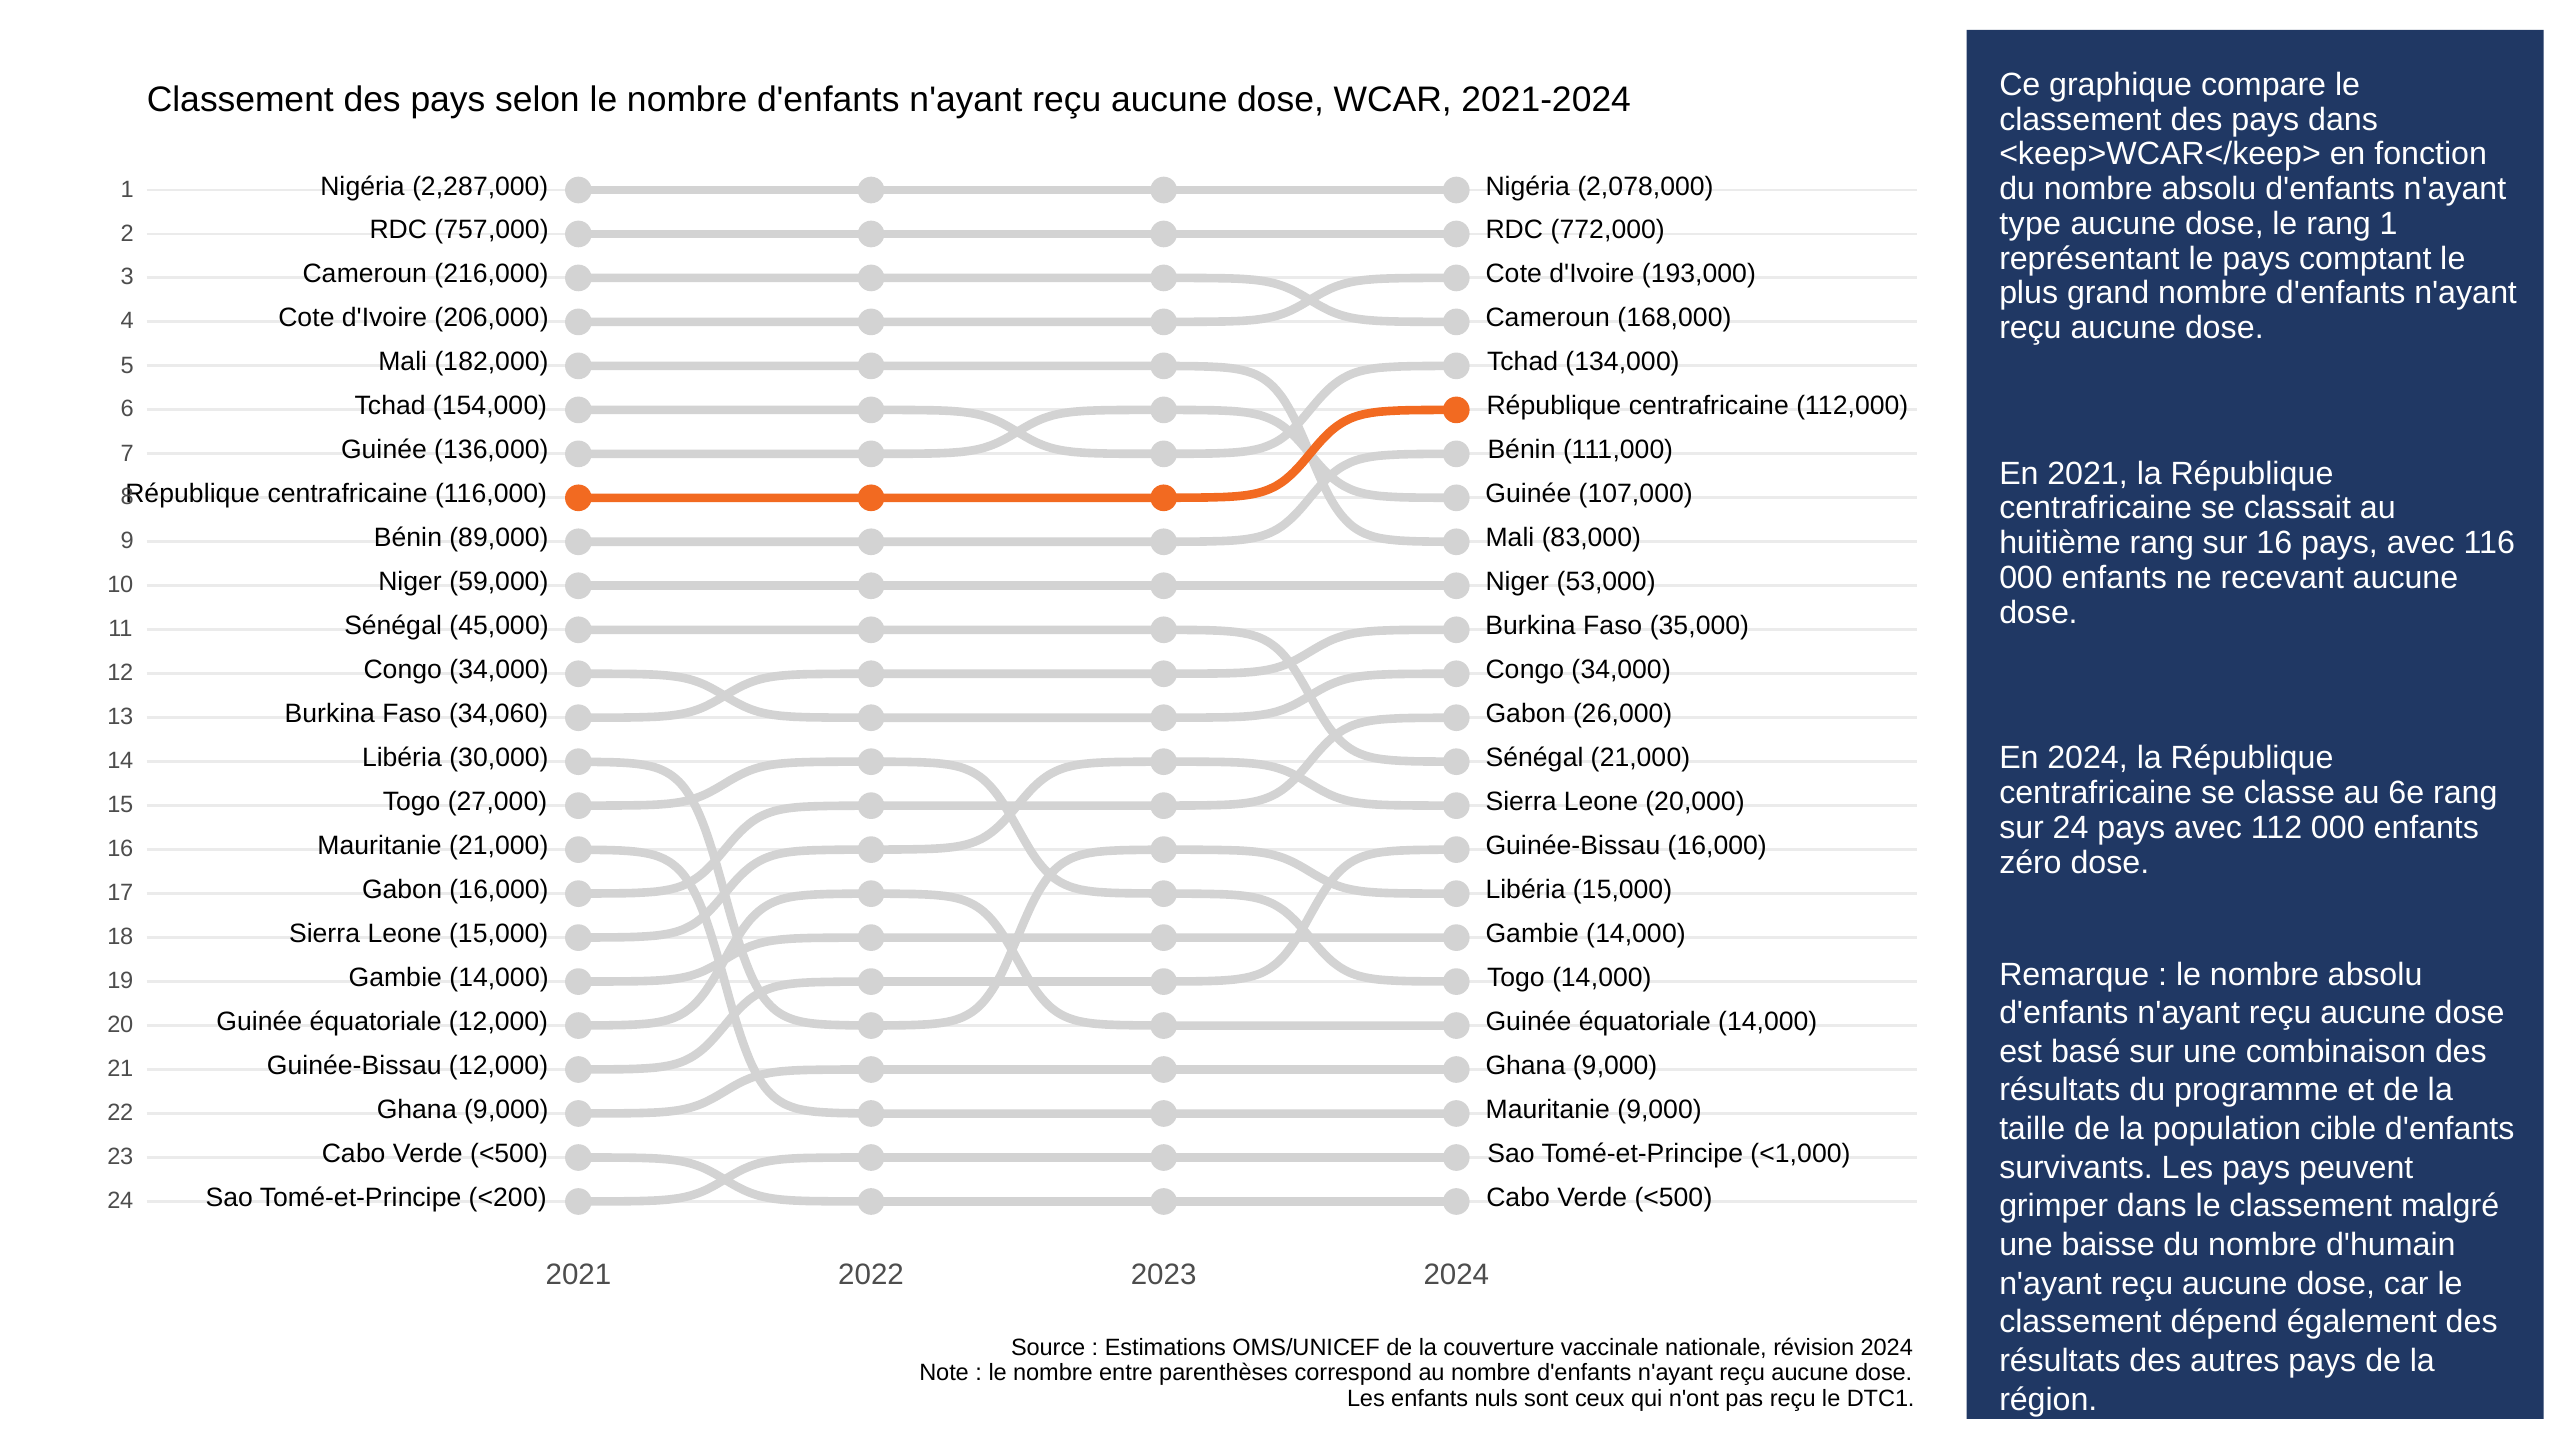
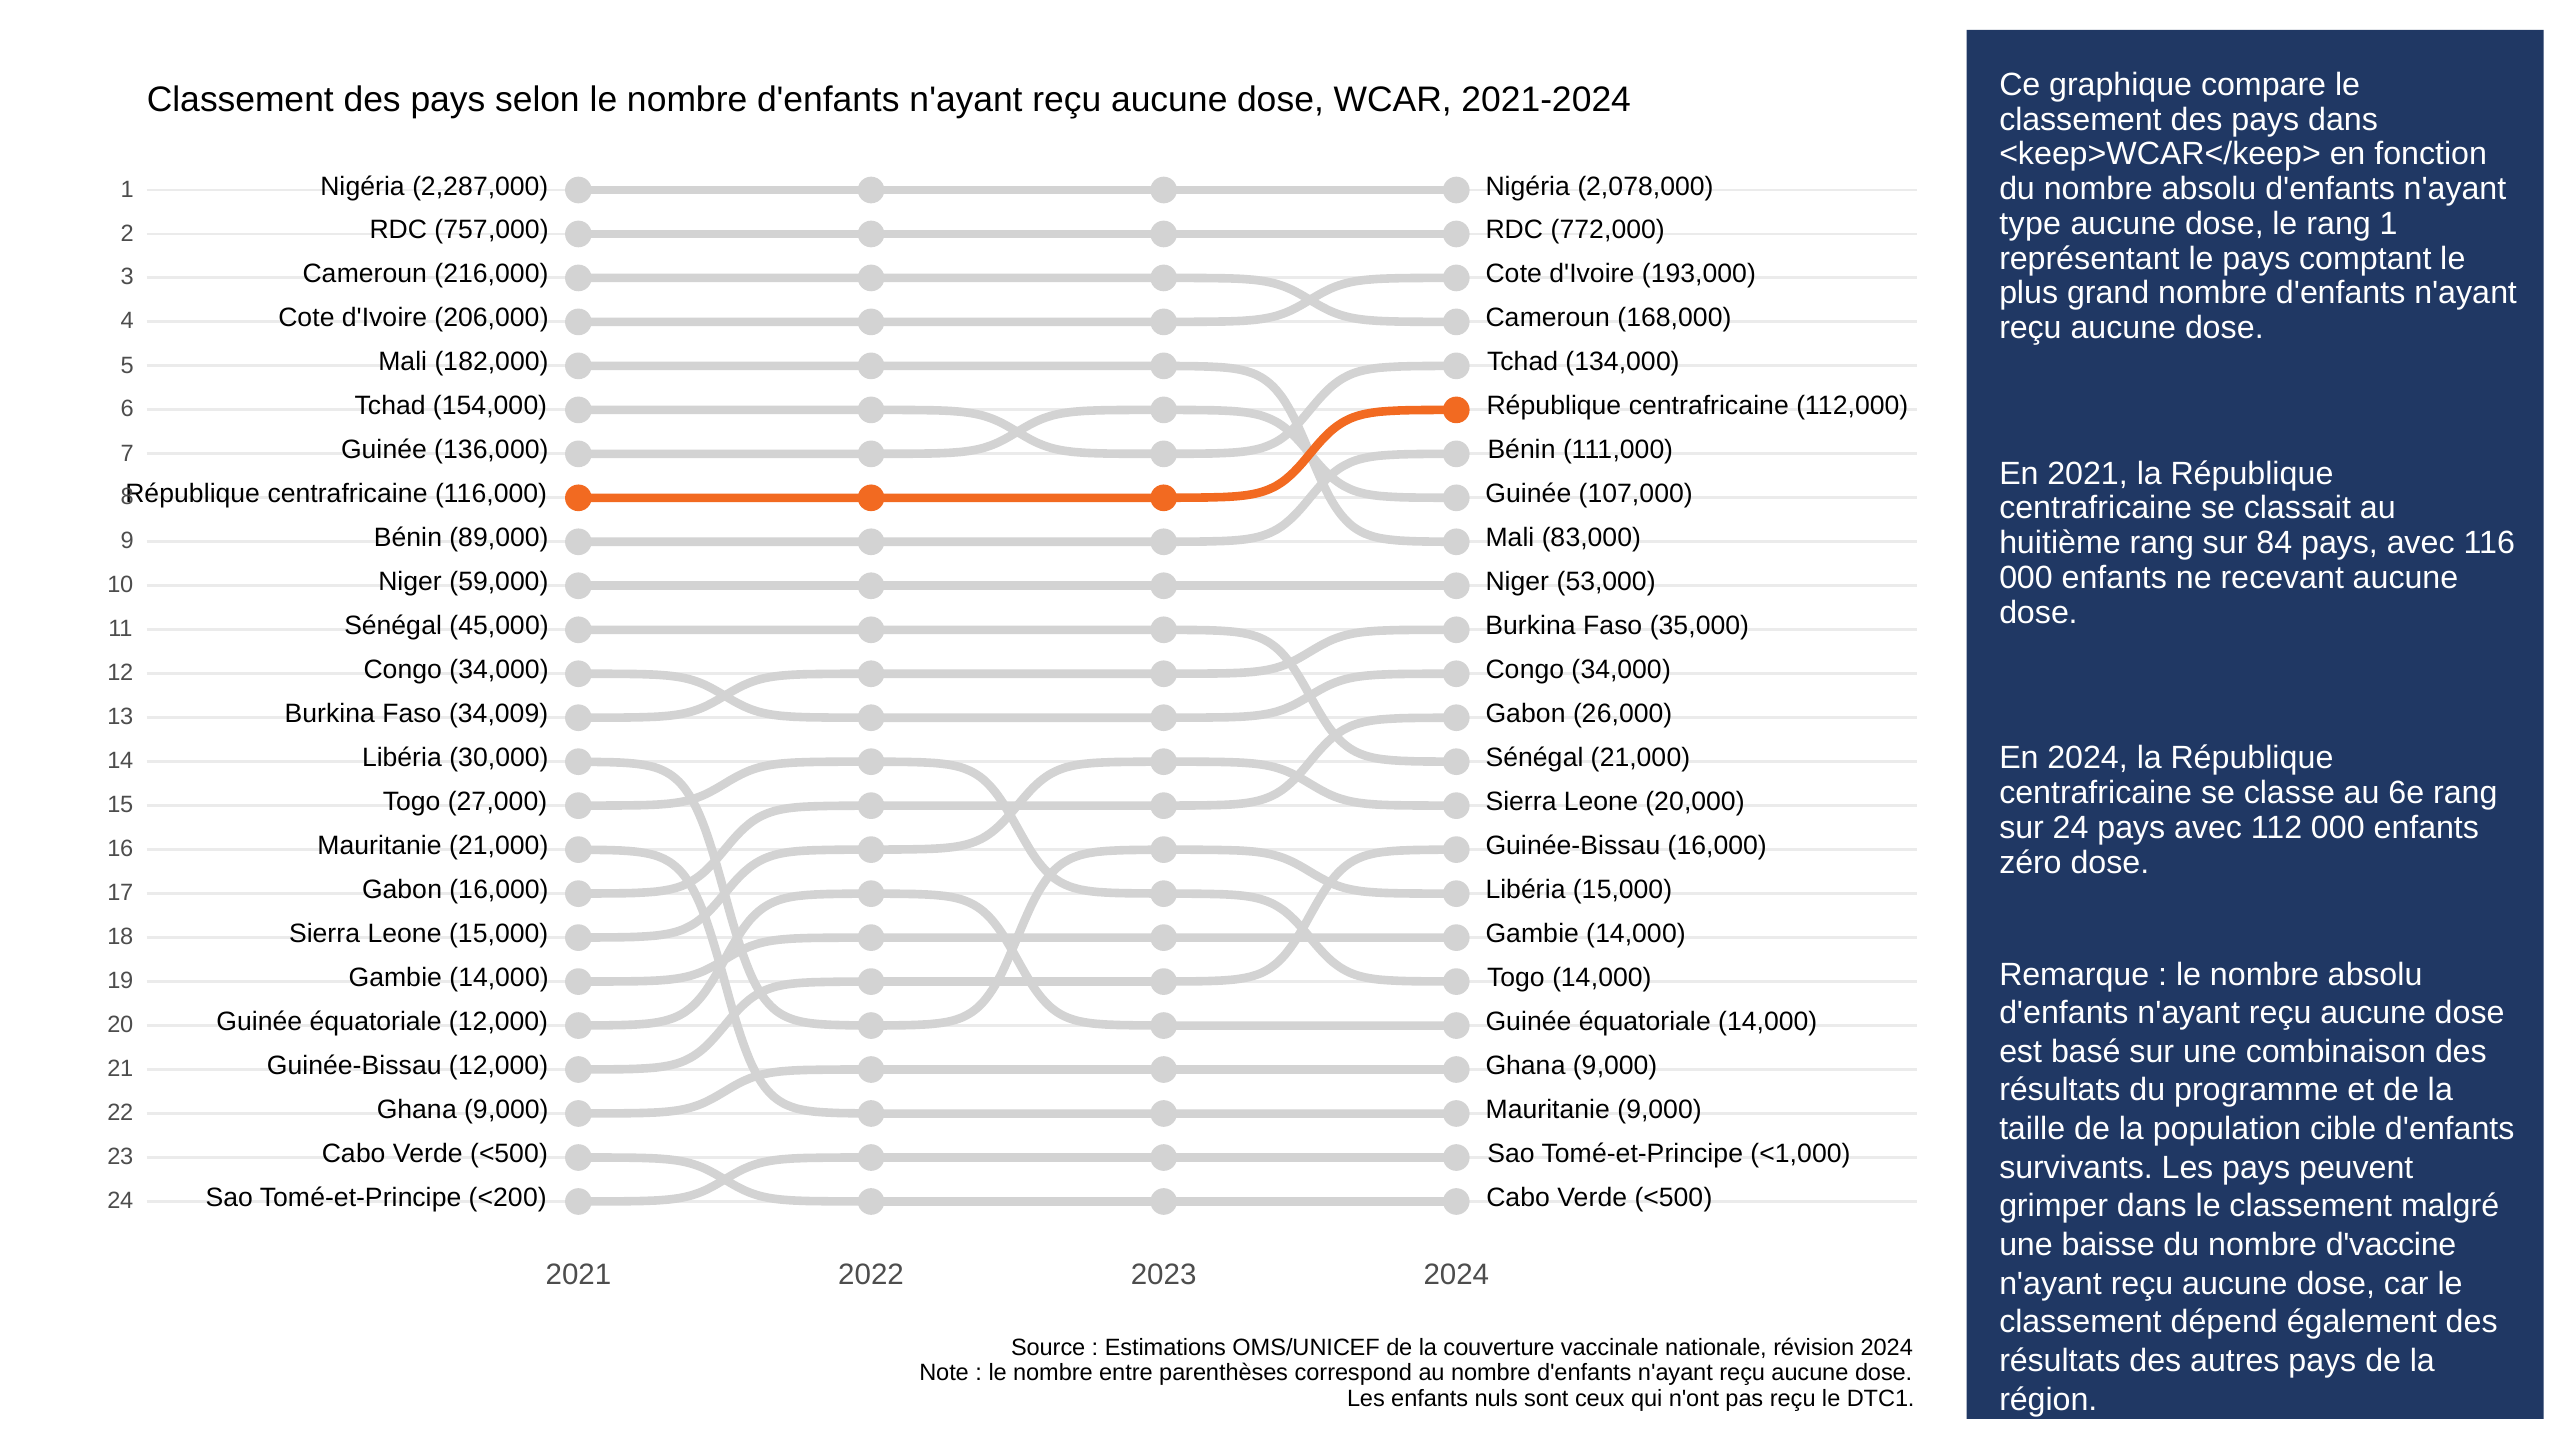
sur 16: 16 -> 84 (2274, 543)
34,060: 34,060 -> 34,009 (499, 714)
d'humain: d'humain -> d'vaccine (2391, 1245)
